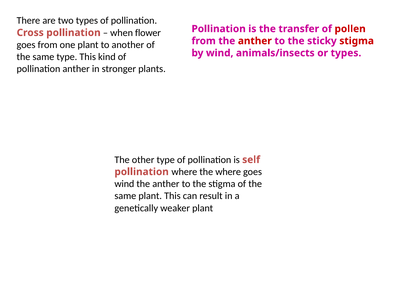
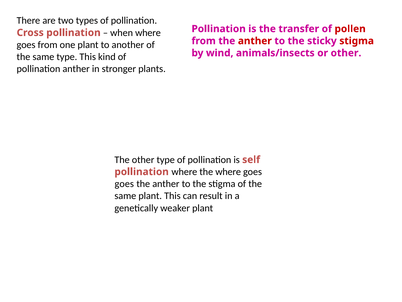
when flower: flower -> where (148, 33)
or types: types -> other (346, 53)
wind: wind -> goes (124, 184)
